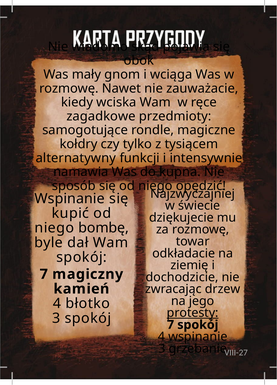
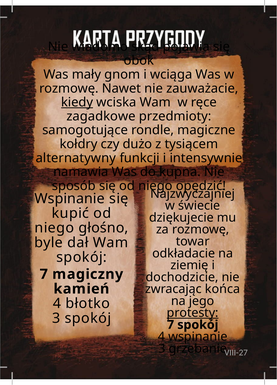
kiedy underline: none -> present (77, 102)
tylko: tylko -> dużo (137, 144)
bombę: bombę -> głośno (103, 228)
drzew: drzew -> końca (223, 289)
